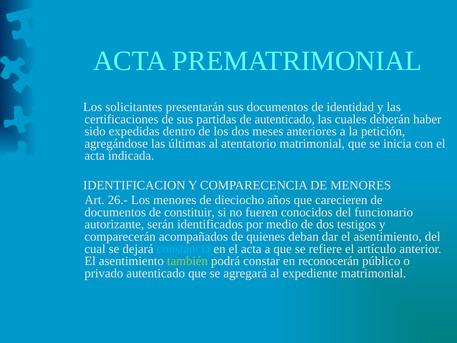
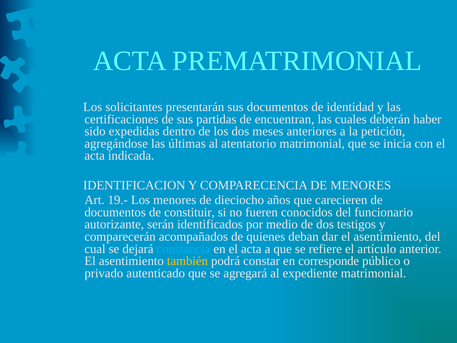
de autenticado: autenticado -> encuentran (285, 119)
26.-: 26.- -> 19.- (118, 200)
también colour: light green -> yellow (187, 261)
reconocerán: reconocerán -> corresponde (329, 261)
